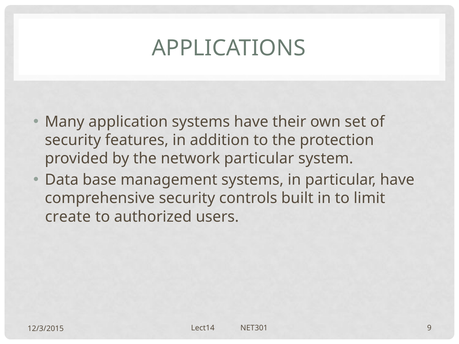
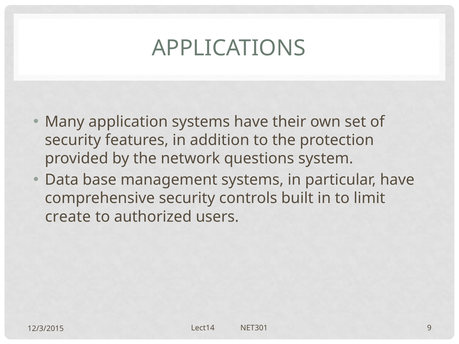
network particular: particular -> questions (259, 159)
